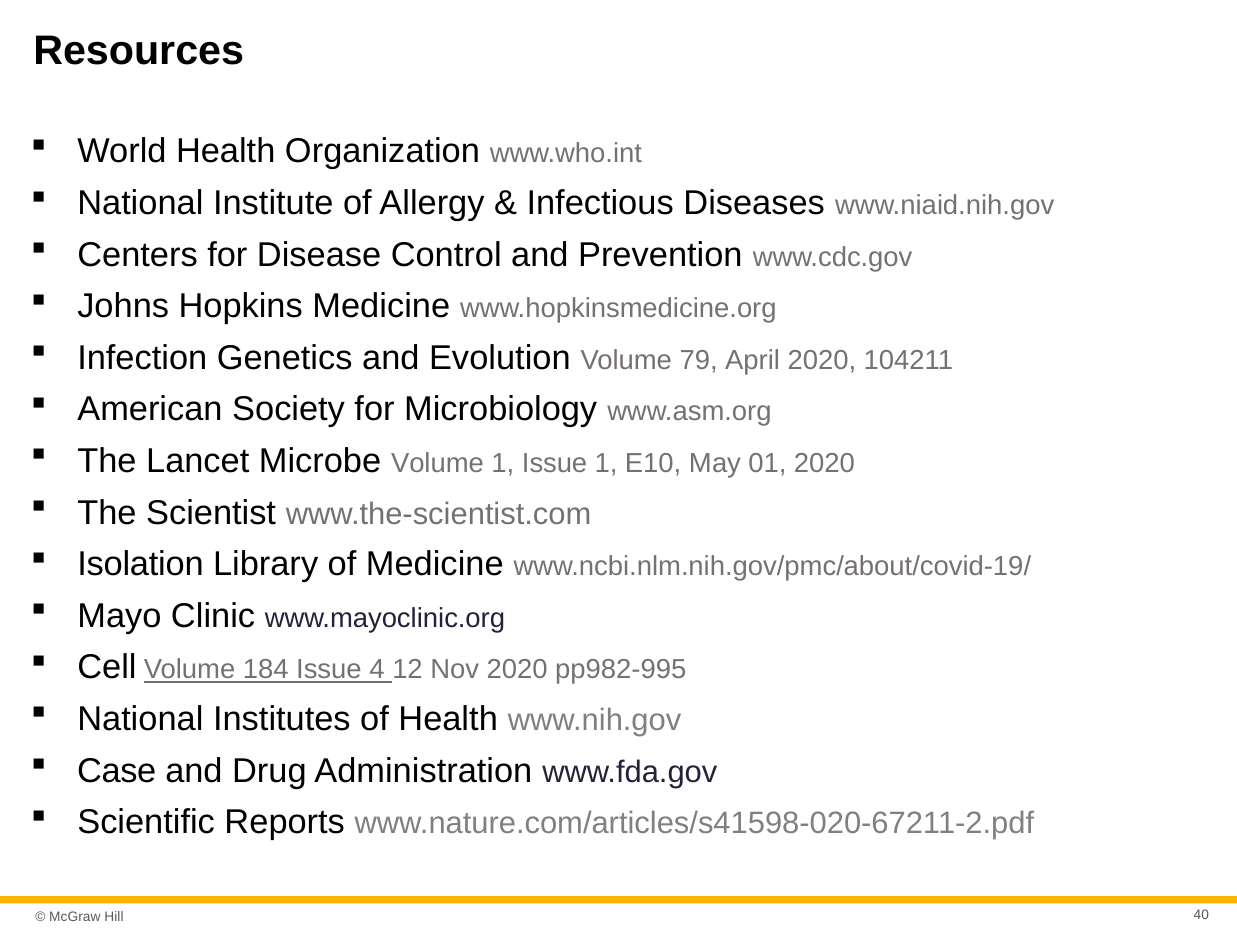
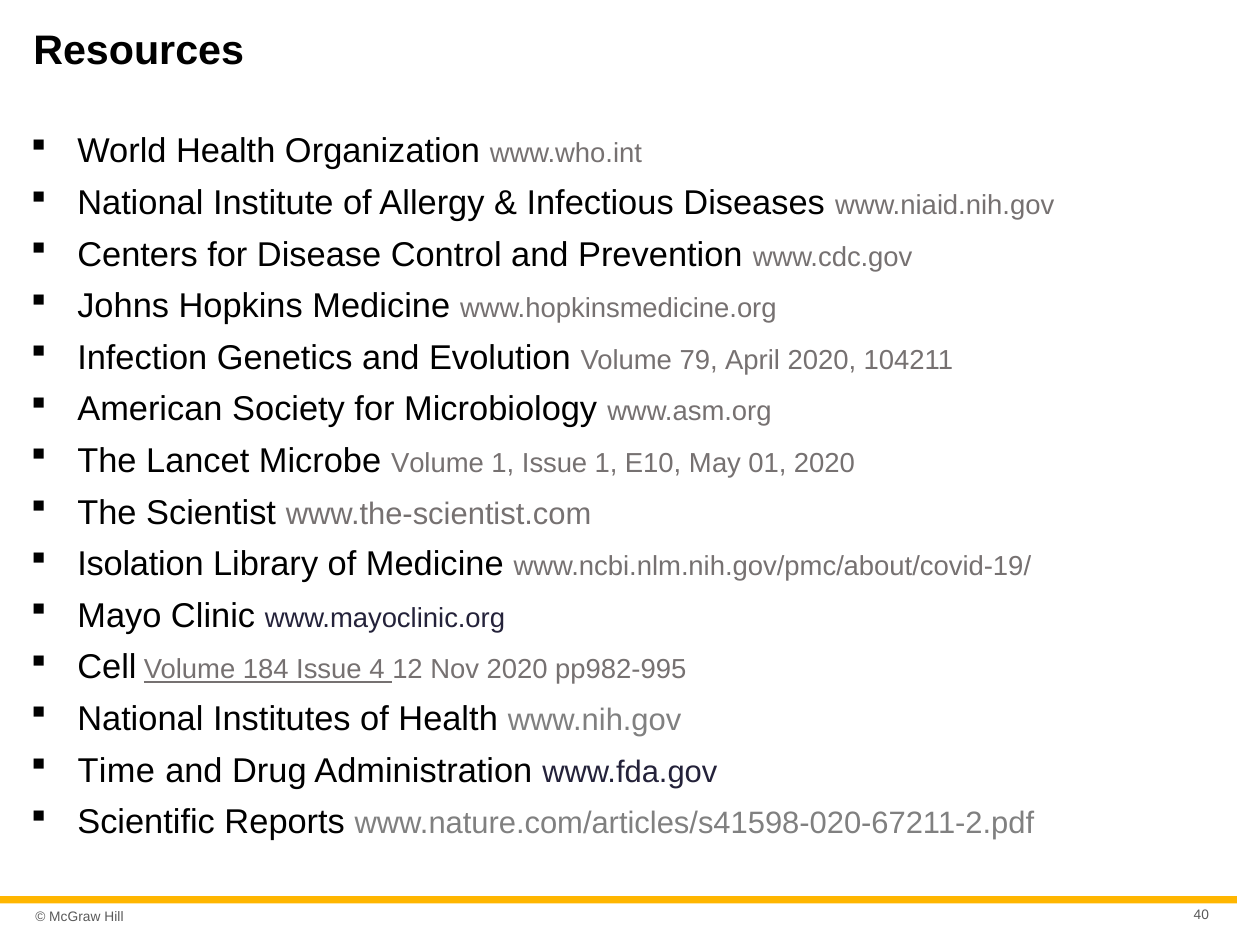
Case: Case -> Time (116, 770)
